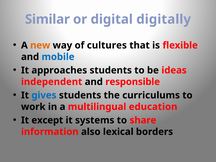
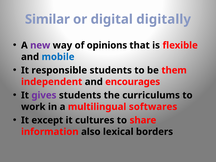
new colour: orange -> purple (40, 45)
cultures: cultures -> opinions (107, 45)
approaches: approaches -> responsible (59, 70)
ideas: ideas -> them (174, 70)
responsible: responsible -> encourages (133, 82)
gives colour: blue -> purple (44, 95)
education: education -> softwares (153, 107)
systems: systems -> cultures (95, 120)
